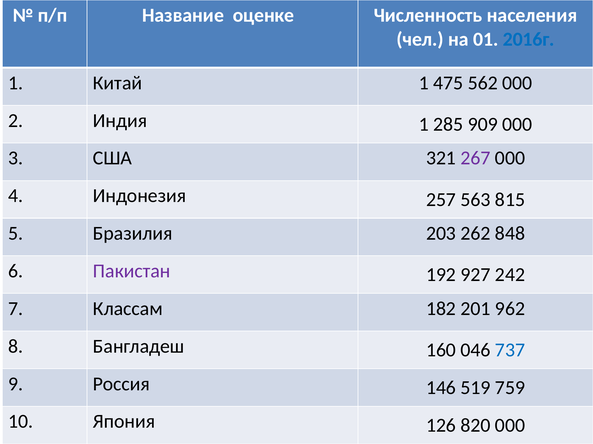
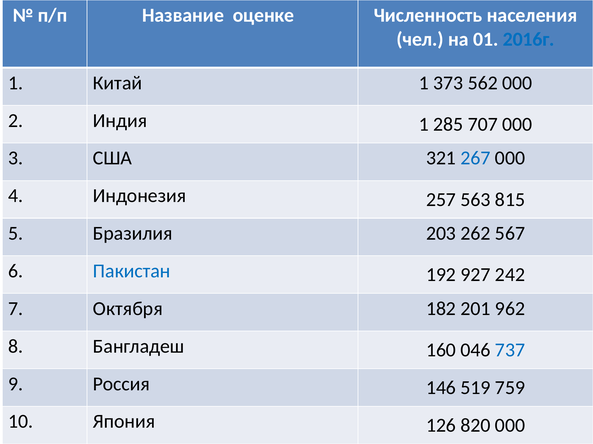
475: 475 -> 373 (448, 83)
909: 909 -> 707 (483, 125)
267 colour: purple -> blue (476, 158)
848: 848 -> 567 (510, 234)
Пакистан colour: purple -> blue (132, 271)
Классам: Классам -> Октября (128, 309)
